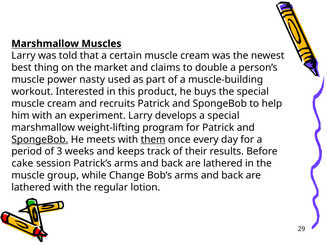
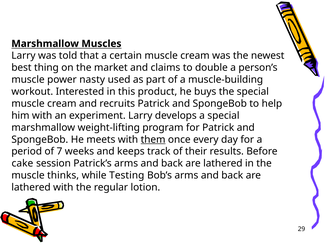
SpongeBob underline: present -> none (40, 140)
3: 3 -> 7 (59, 152)
group: group -> thinks (63, 176)
Change: Change -> Testing (127, 176)
